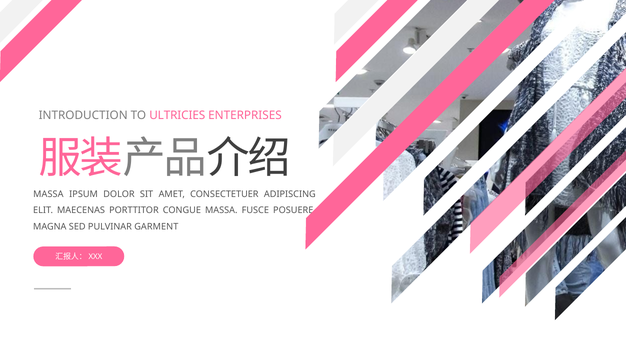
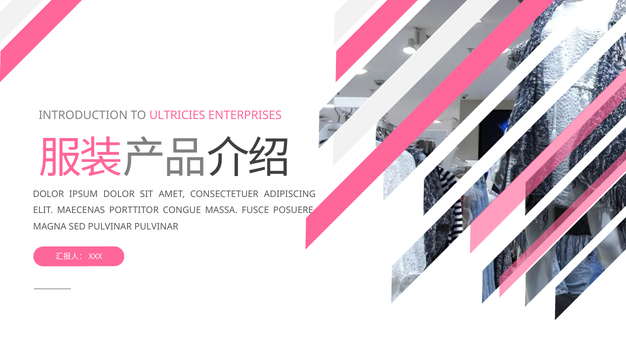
MASSA: MASSA -> DOLOR (48, 194)
PULVINAR GARMENT: GARMENT -> PULVINAR (156, 227)
